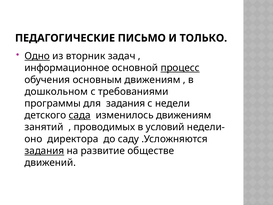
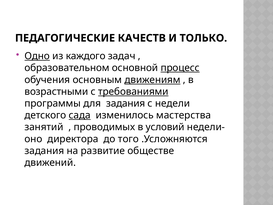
ПИСЬМО: ПИСЬМО -> КАЧЕСТВ (142, 38)
вторник: вторник -> каждого (86, 56)
информационное: информационное -> образовательном (67, 68)
движениям underline: none -> present (152, 80)
дошкольном: дошкольном -> возрастными (56, 91)
требованиями underline: none -> present (133, 91)
изменилось движениям: движениям -> мастерства (184, 115)
саду: саду -> того (128, 139)
задания underline: present -> none (44, 151)
